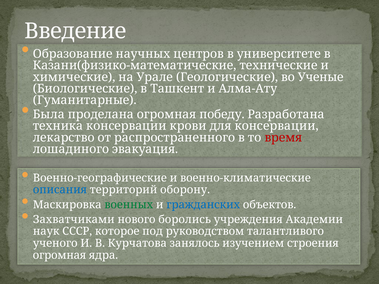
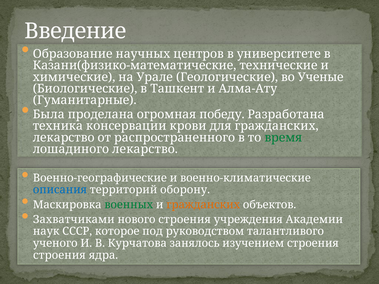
для консервации: консервации -> гражданских (277, 126)
время colour: red -> green (283, 138)
лошадиного эвакуация: эвакуация -> лекарство (145, 149)
гражданских colour: blue -> orange (203, 205)
нового боролись: боролись -> строения (185, 220)
огромная: огромная -> строения (59, 255)
